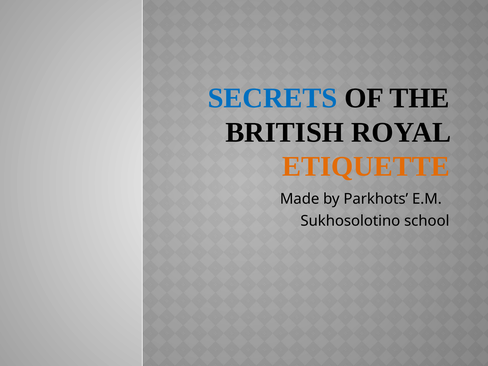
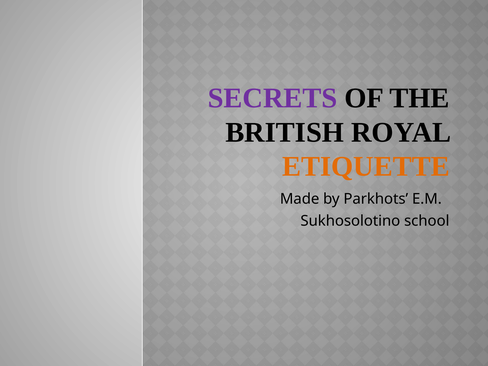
SECRETS colour: blue -> purple (272, 98)
